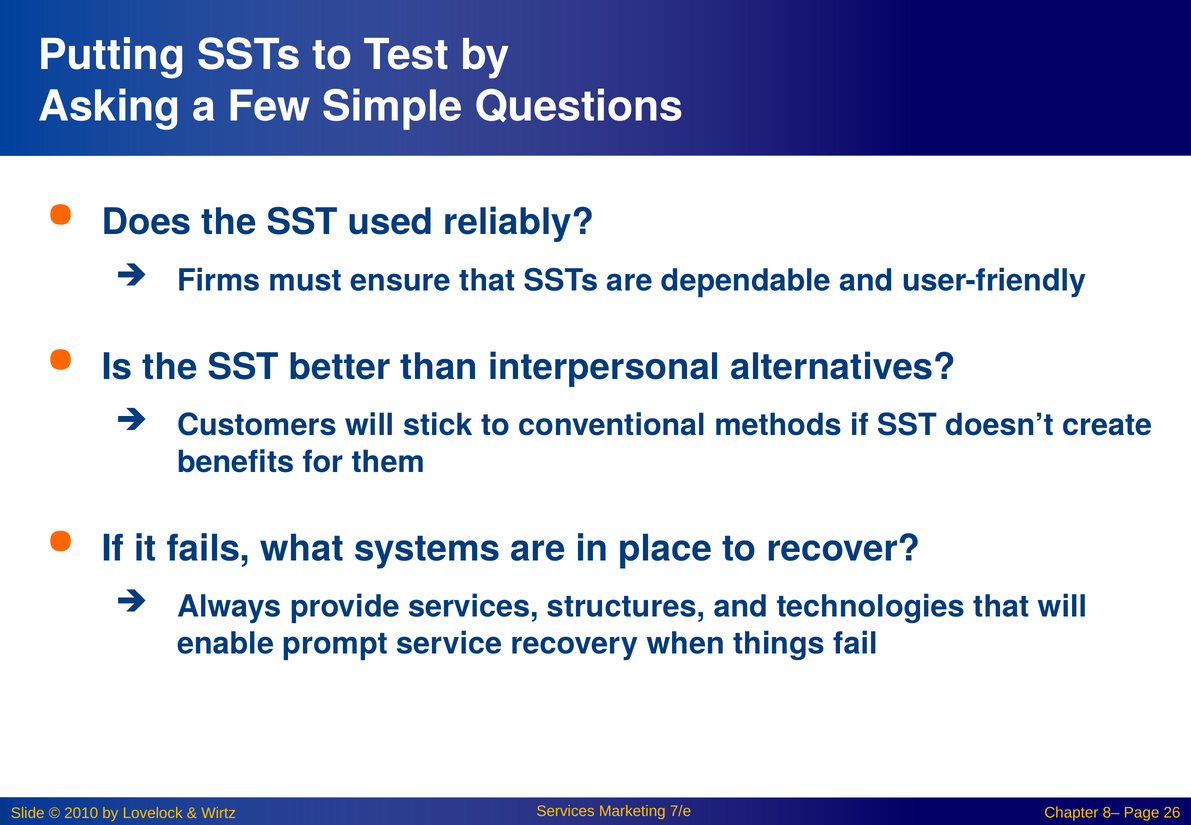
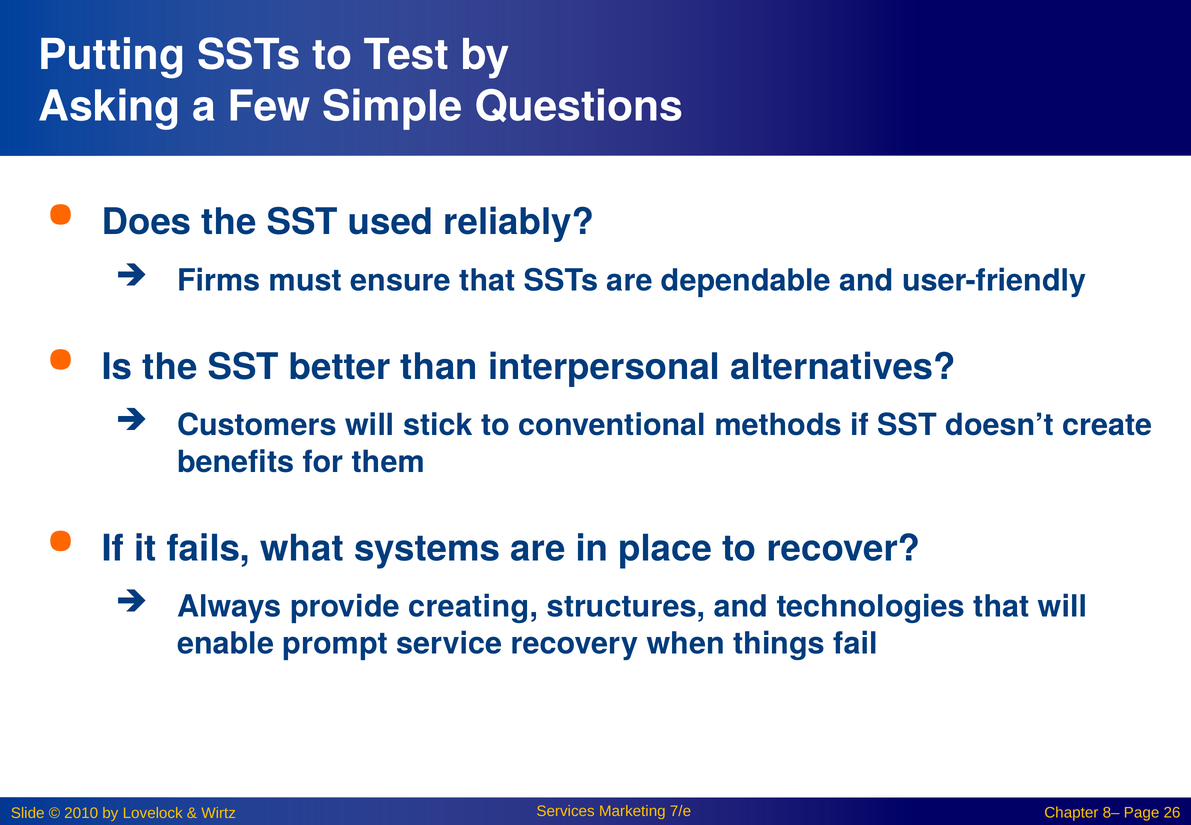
provide services: services -> creating (473, 607)
